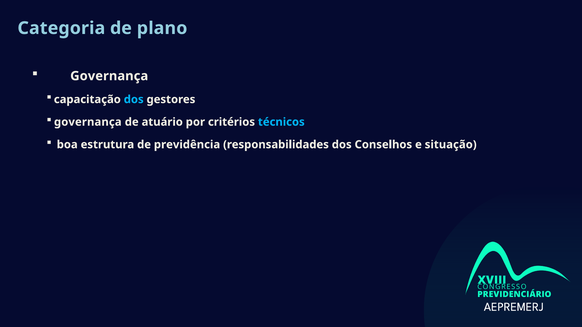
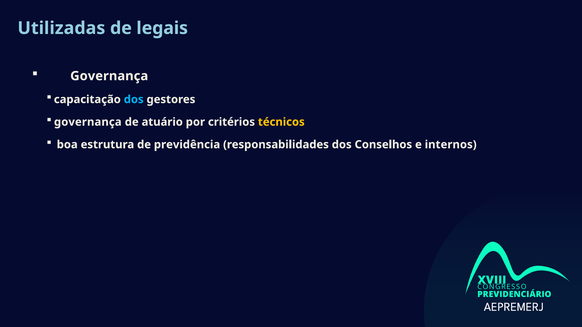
Categoria: Categoria -> Utilizadas (61, 28)
plano: plano -> legais (162, 28)
técnicos colour: light blue -> yellow (281, 122)
situação: situação -> internos (451, 145)
